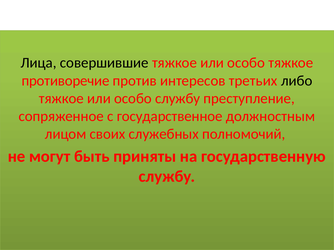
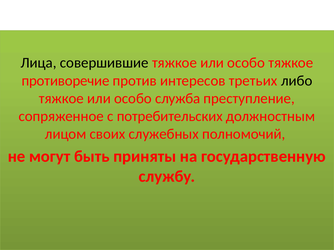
особо службу: службу -> служба (178, 99)
государственное: государственное -> потребительских (170, 116)
